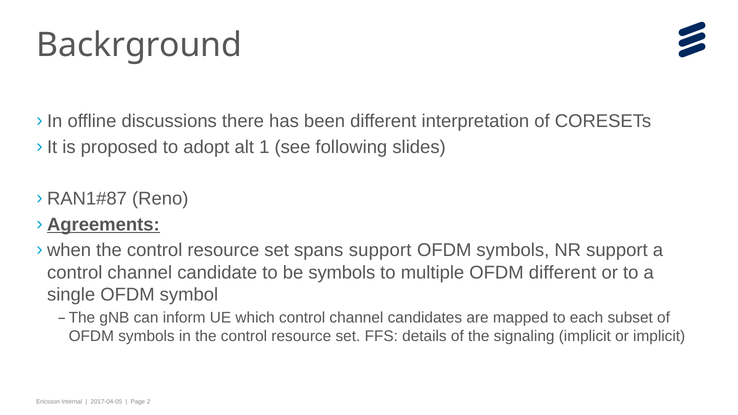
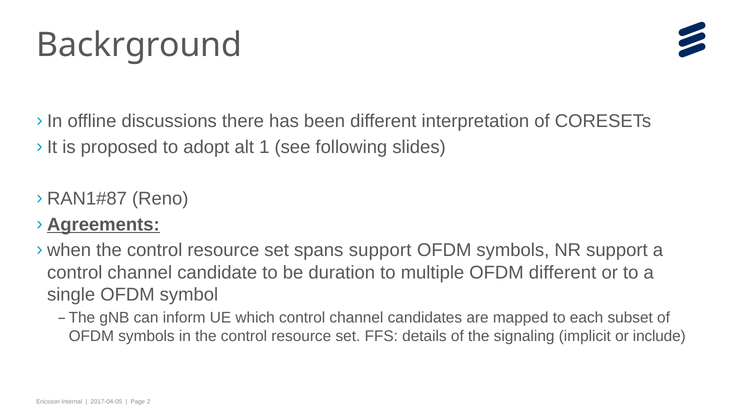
be symbols: symbols -> duration (342, 273)
or implicit: implicit -> include (659, 336)
